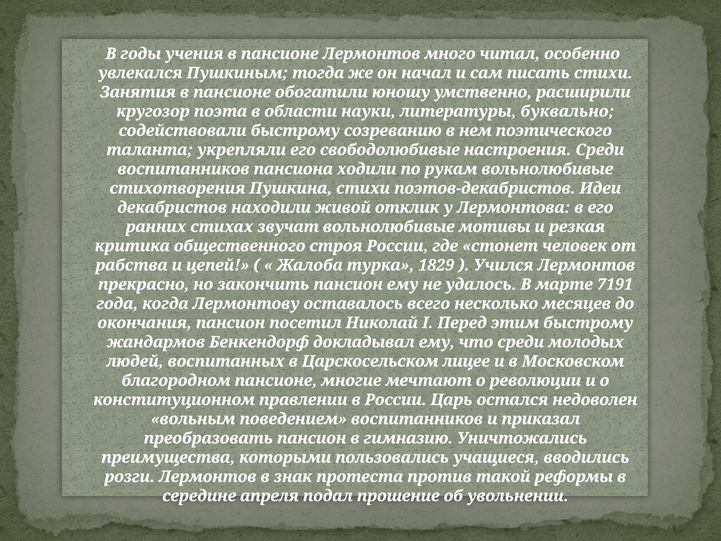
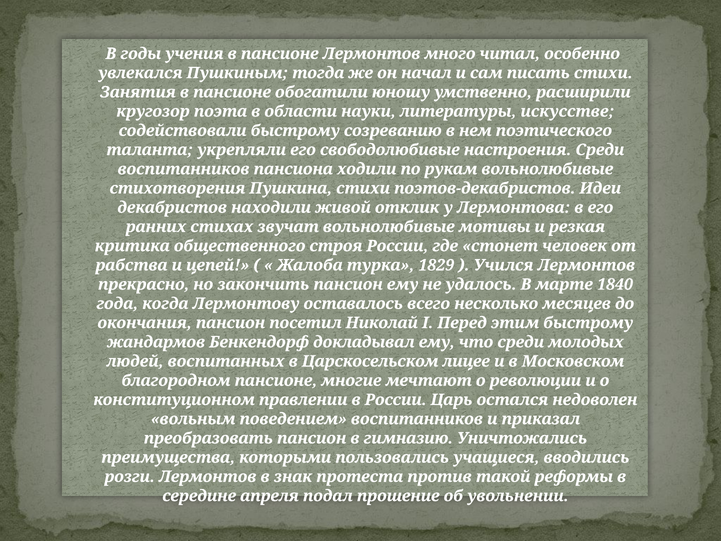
буквально: буквально -> искусстве (567, 111)
7191: 7191 -> 1840 (615, 284)
